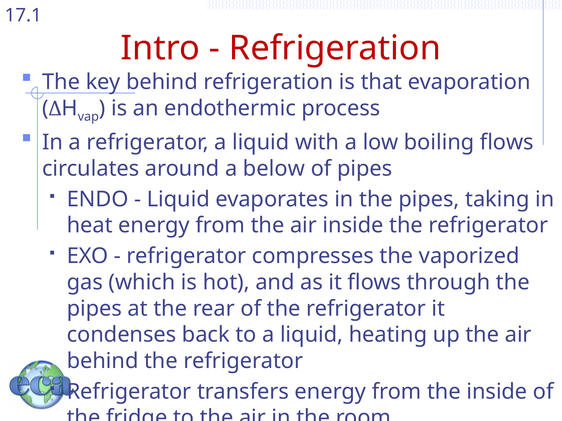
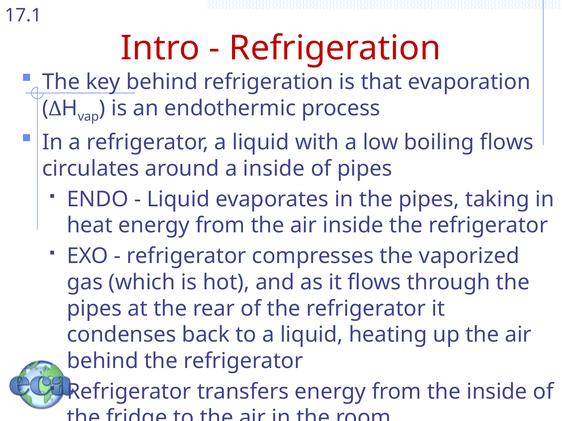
a below: below -> inside (274, 169)
